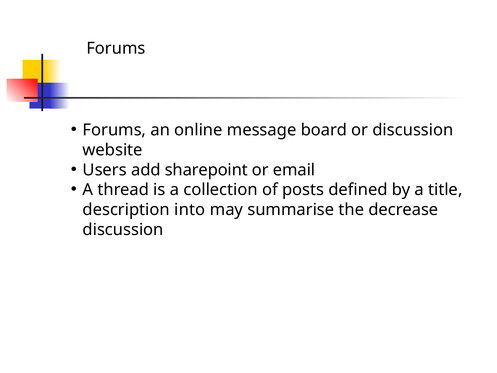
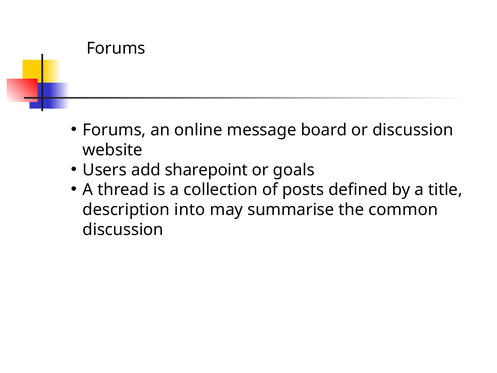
email: email -> goals (294, 170)
decrease: decrease -> common (403, 210)
